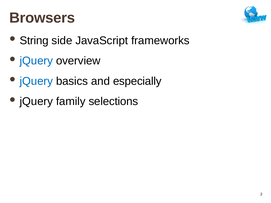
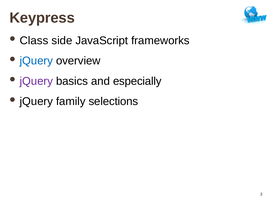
Browsers: Browsers -> Keypress (42, 18)
String: String -> Class (34, 41)
jQuery colour: blue -> purple (36, 81)
